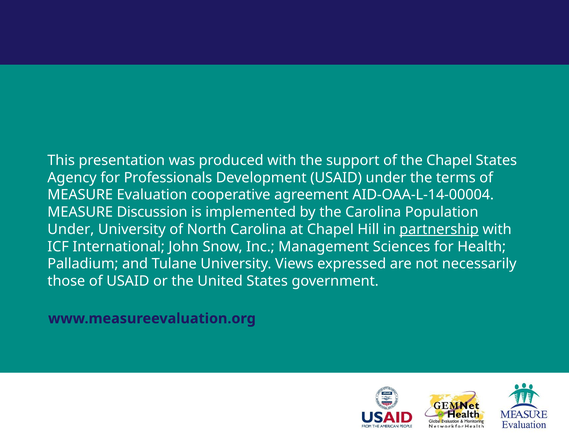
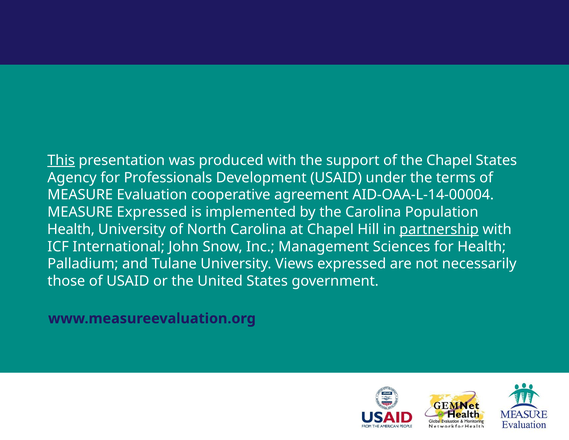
This underline: none -> present (61, 160)
MEASURE Discussion: Discussion -> Expressed (152, 212)
Under: Under -> Health (71, 229)
